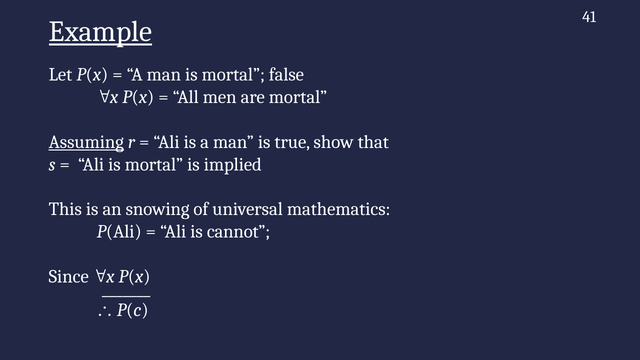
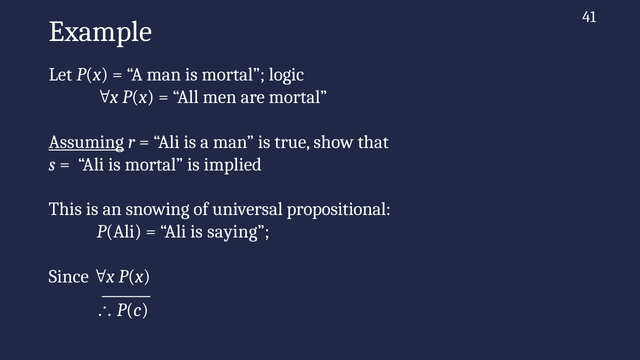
Example underline: present -> none (101, 32)
false: false -> logic (286, 75)
mathematics: mathematics -> propositional (339, 209)
cannot: cannot -> saying (238, 232)
